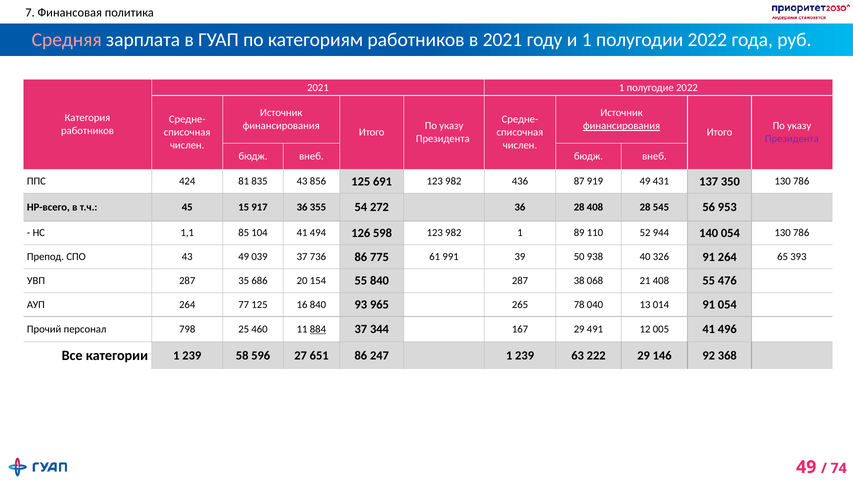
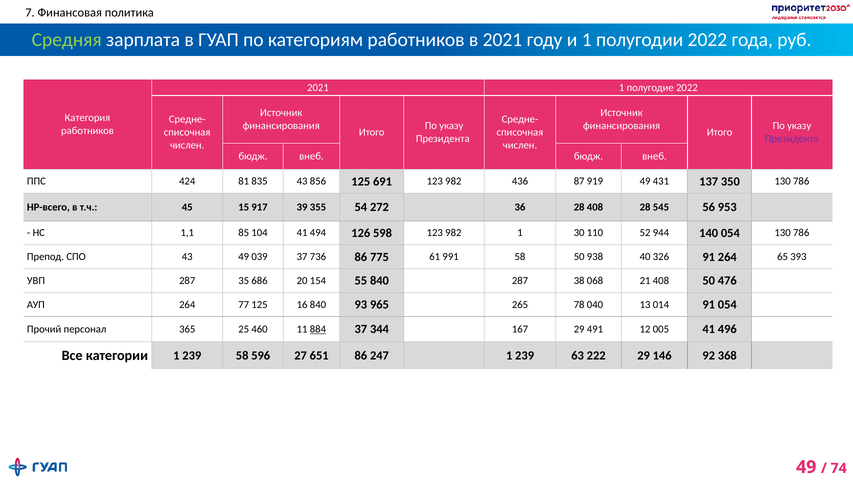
Средняя colour: pink -> light green (67, 40)
финансирования underline: present -> none (622, 126)
917 36: 36 -> 39 (302, 207)
89: 89 -> 30 (579, 233)
991 39: 39 -> 58 (520, 257)
408 55: 55 -> 50 (709, 281)
798: 798 -> 365 (187, 329)
